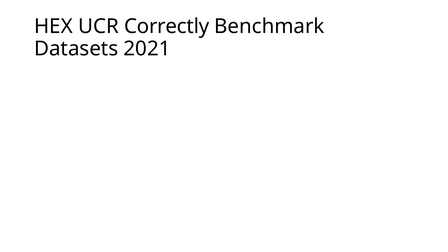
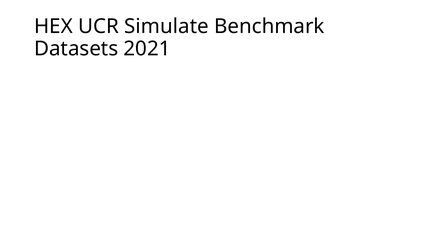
Correctly: Correctly -> Simulate (167, 27)
